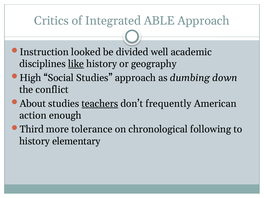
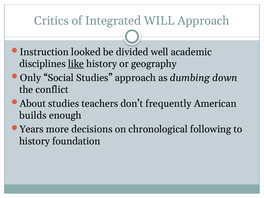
ABLE: ABLE -> WILL (159, 21)
High: High -> Only (30, 78)
teachers underline: present -> none (100, 104)
action: action -> builds (33, 115)
Third: Third -> Years (32, 129)
tolerance: tolerance -> decisions (92, 129)
elementary: elementary -> foundation (76, 141)
